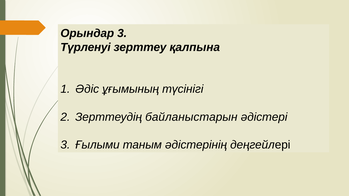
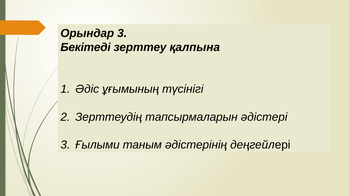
Түрленуі: Түрленуі -> Бекітеді (86, 47)
байланыстарын: байланыстарын -> тапсырмаларын (191, 117)
